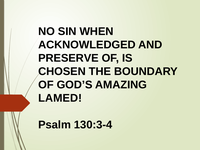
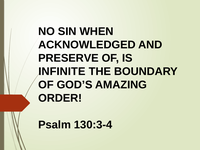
CHOSEN: CHOSEN -> INFINITE (62, 71)
LAMED: LAMED -> ORDER (60, 98)
